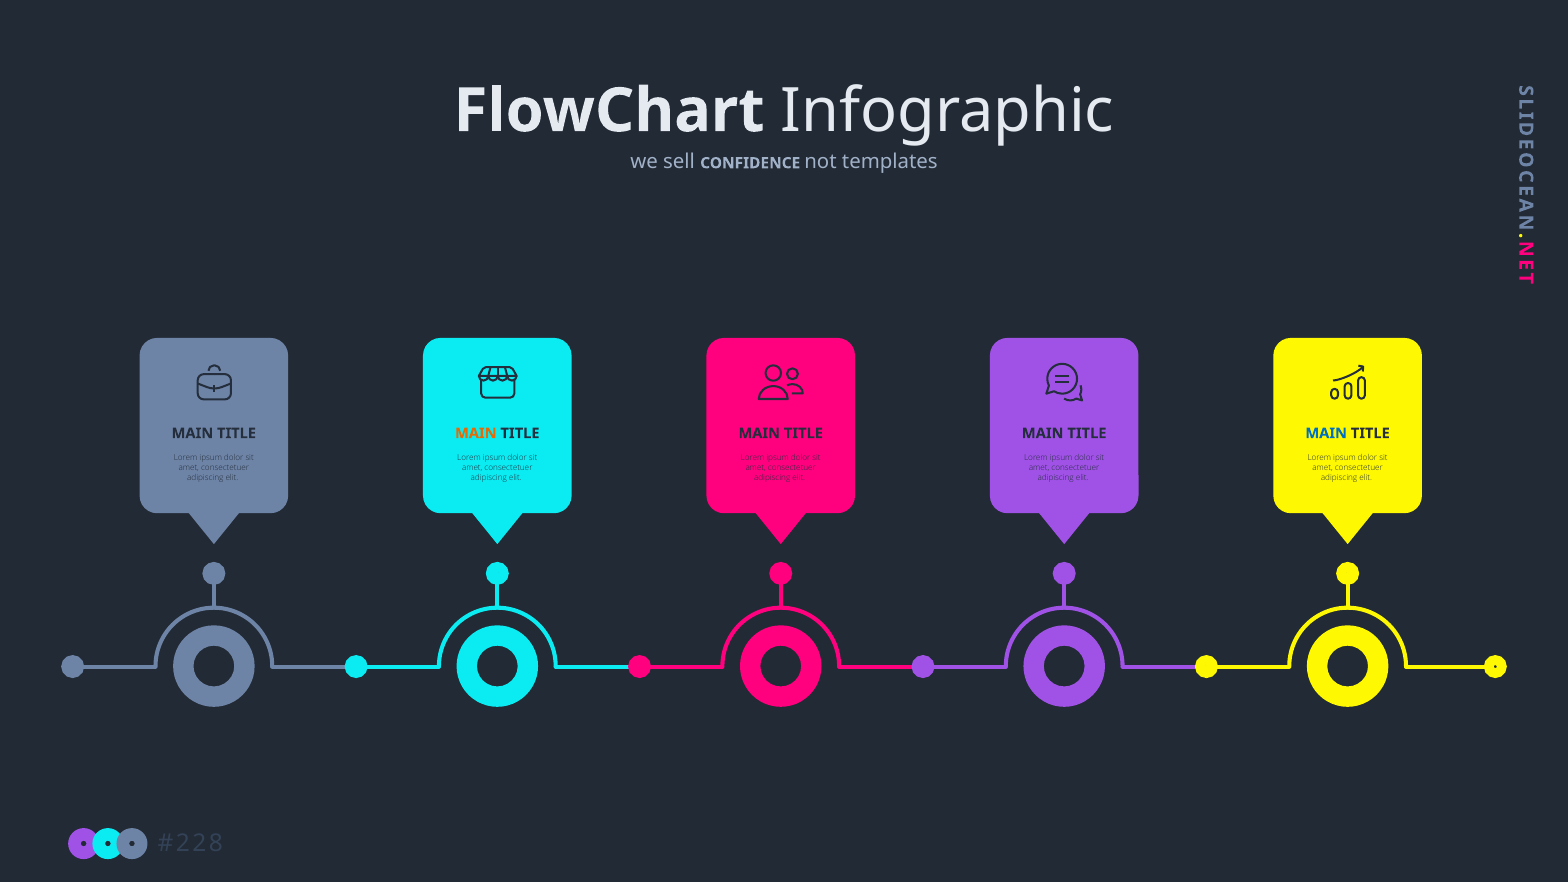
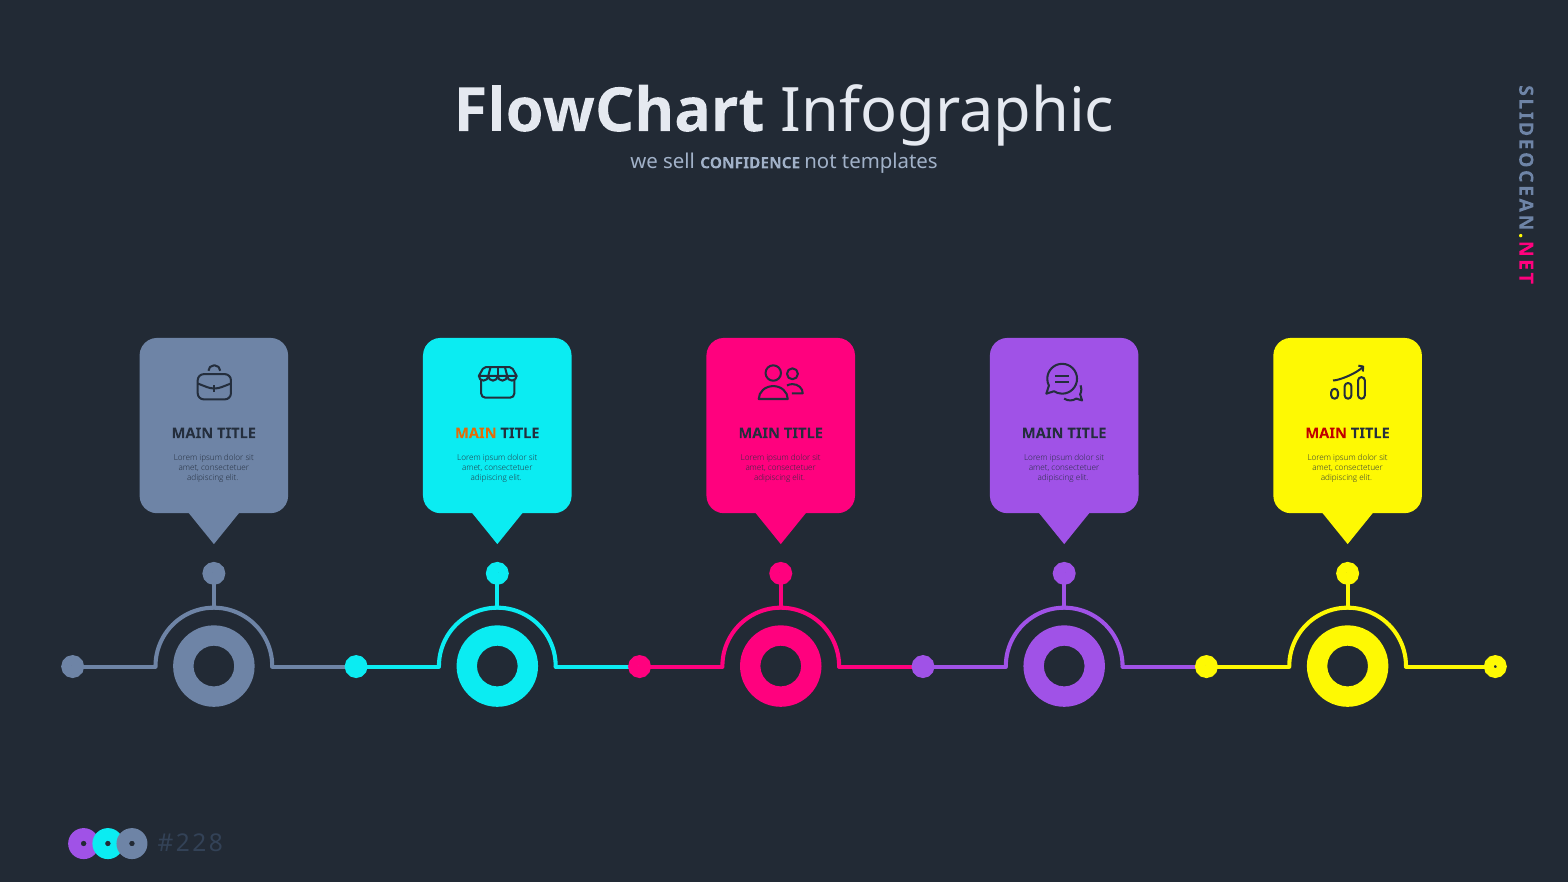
MAIN colour: blue -> red (1326, 433)
